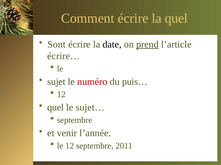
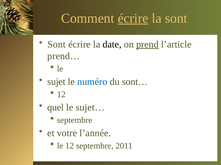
écrire underline: none -> present (133, 18)
la quel: quel -> sont (176, 18)
écrire…: écrire… -> prend… (64, 56)
numéro colour: red -> blue (92, 82)
puis…: puis… -> sont… (135, 82)
venir: venir -> votre (67, 134)
